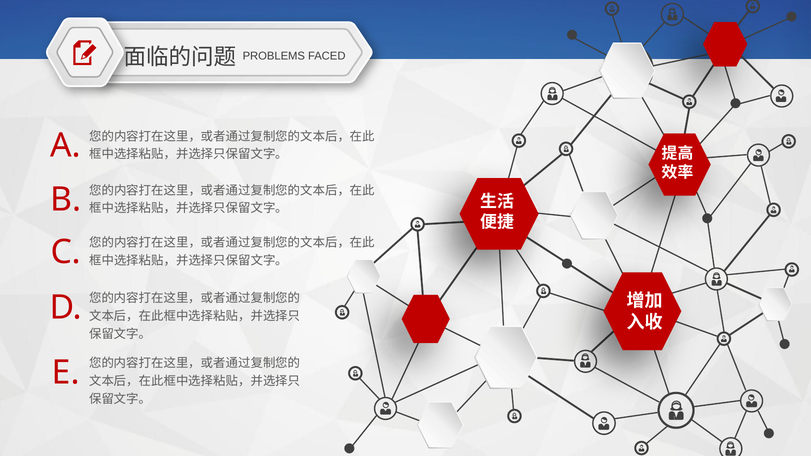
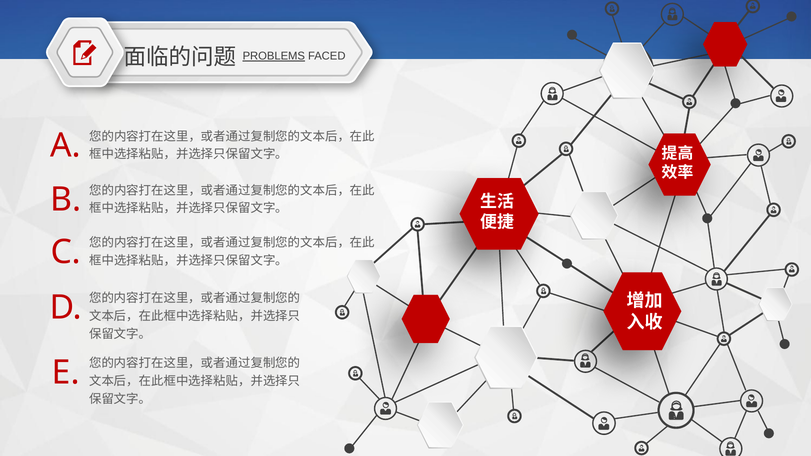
PROBLEMS underline: none -> present (274, 56)
